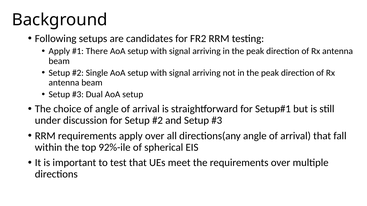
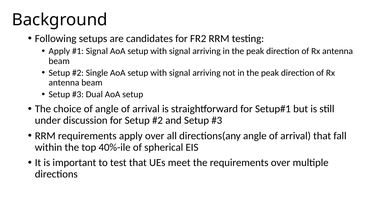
There: There -> Signal (97, 51)
92%-ile: 92%-ile -> 40%-ile (115, 148)
